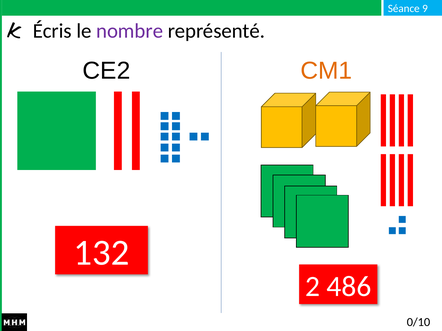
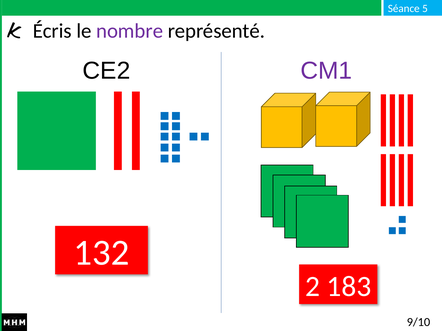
9: 9 -> 5 (425, 9)
CM1 colour: orange -> purple (326, 71)
486: 486 -> 183 (349, 287)
0/10: 0/10 -> 9/10 (418, 322)
